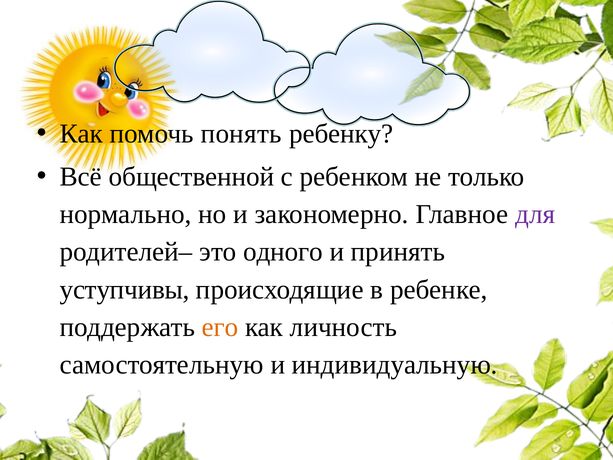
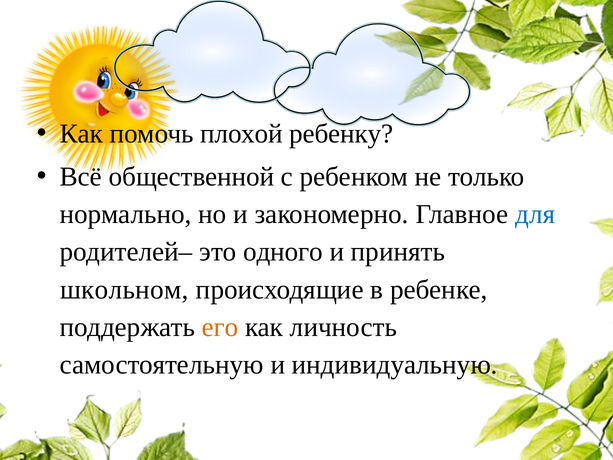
понять: понять -> плохой (242, 134)
для colour: purple -> blue (535, 214)
уступчивы: уступчивы -> школьном (124, 289)
